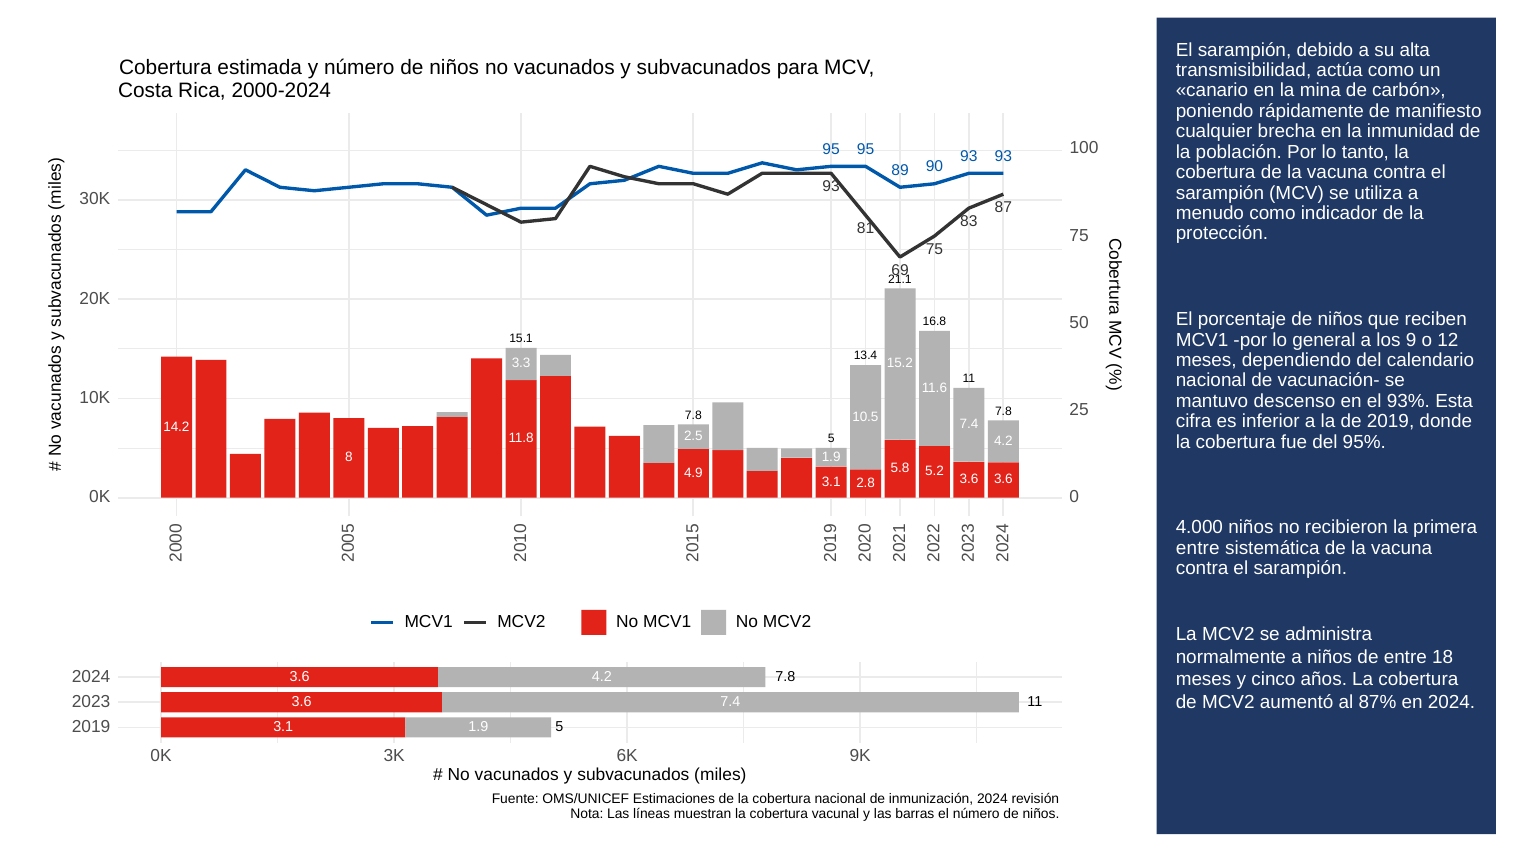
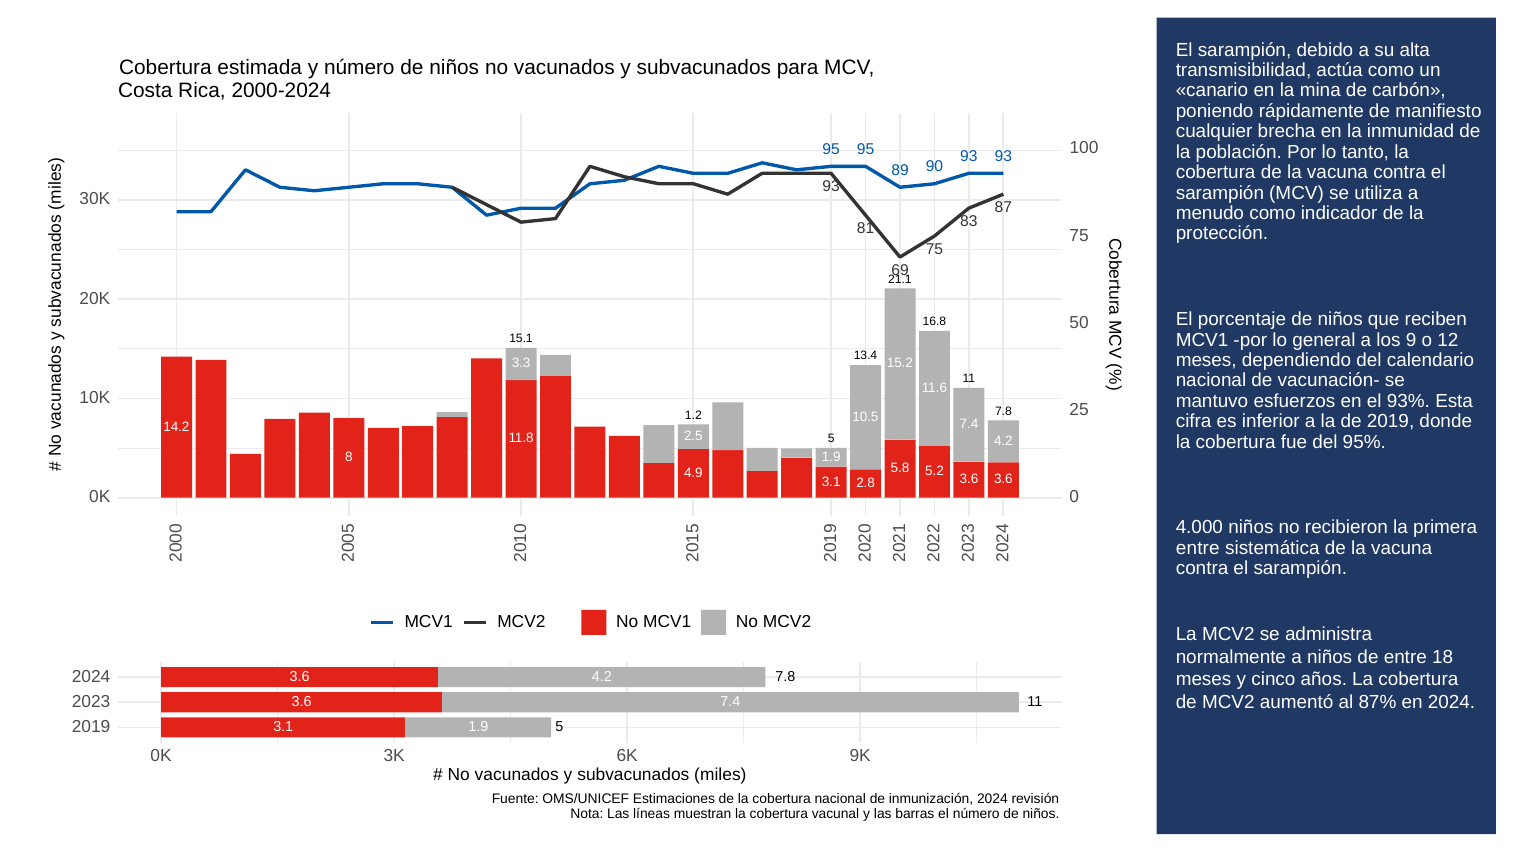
descenso: descenso -> esfuerzos (1294, 401)
7.8: 7.8 -> 1.2 (693, 415)
